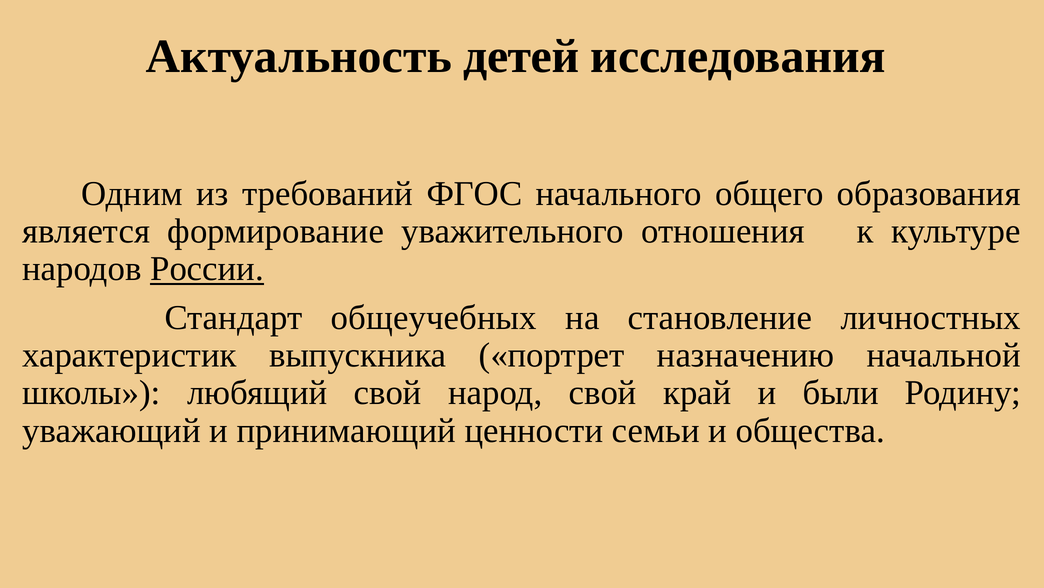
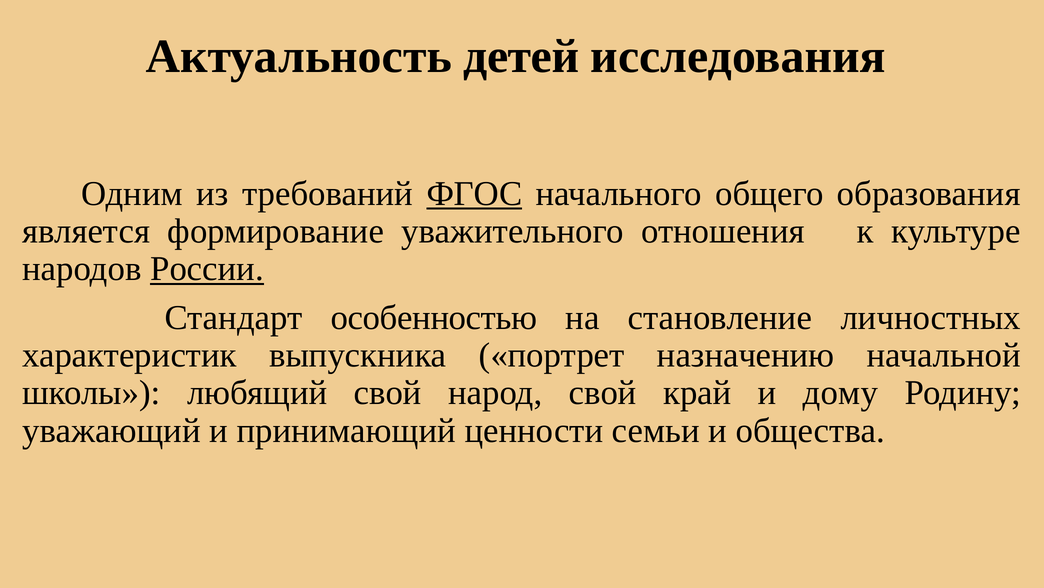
ФГОС underline: none -> present (474, 193)
общеучебных: общеучебных -> особенностью (434, 317)
были: были -> дому (840, 392)
